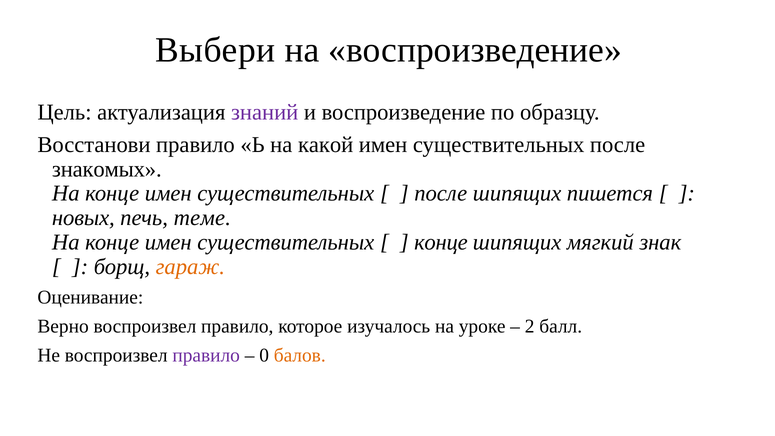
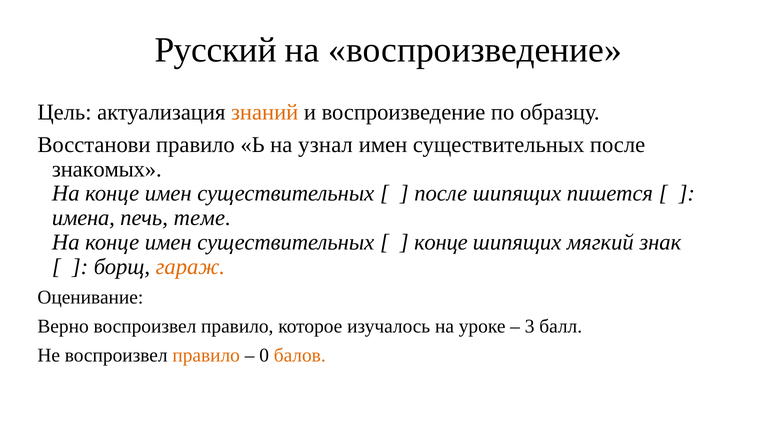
Выбери: Выбери -> Русский (216, 50)
знаний colour: purple -> orange (265, 112)
какой: какой -> узнал (326, 145)
новых: новых -> имена (83, 218)
2: 2 -> 3 (530, 326)
правило colour: purple -> orange (206, 355)
